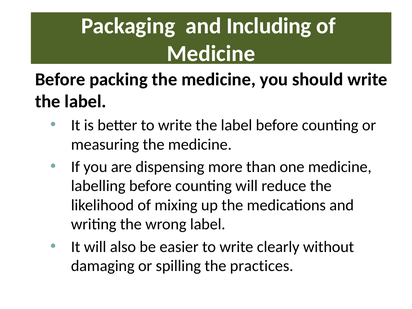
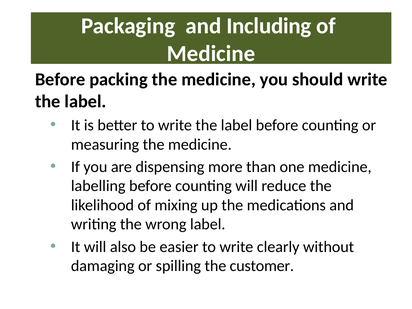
practices: practices -> customer (262, 266)
